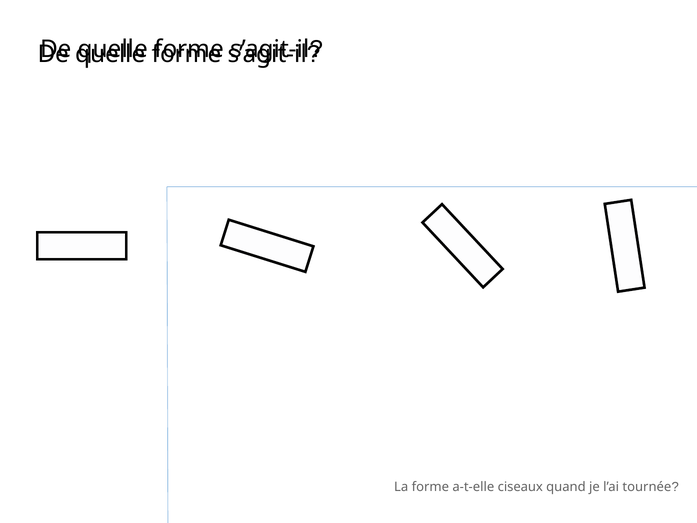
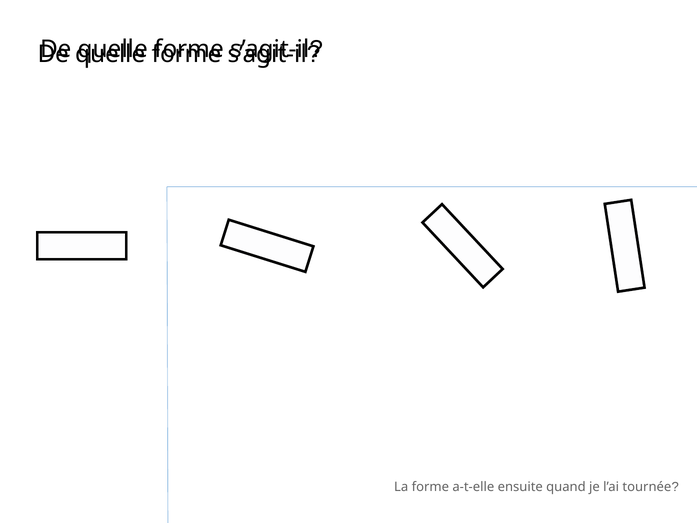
ciseaux: ciseaux -> ensuite (520, 487)
